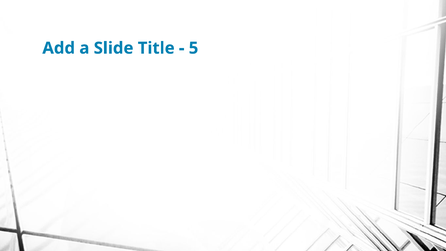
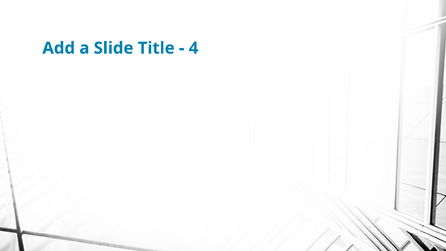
5: 5 -> 4 (194, 48)
